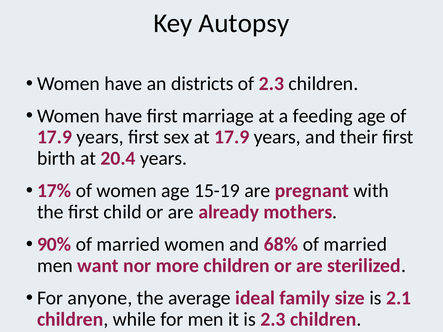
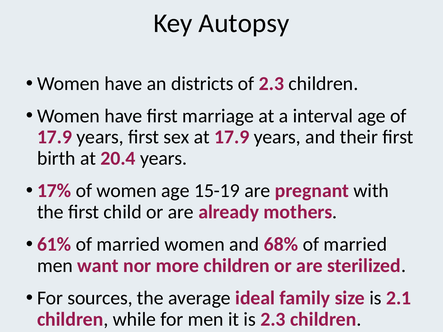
feeding: feeding -> interval (323, 116)
90%: 90% -> 61% (54, 245)
anyone: anyone -> sources (100, 298)
